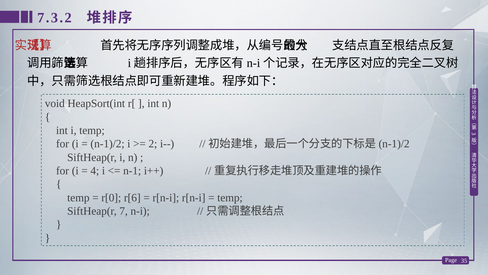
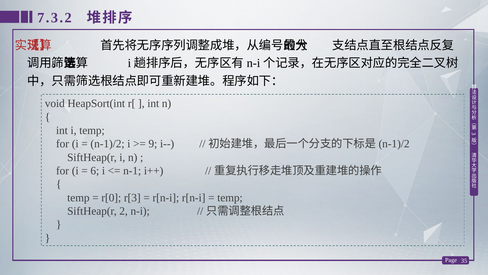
2: 2 -> 9 (153, 144)
4: 4 -> 6 (95, 170)
r[6: r[6 -> r[3 (132, 197)
7: 7 -> 2 (124, 211)
